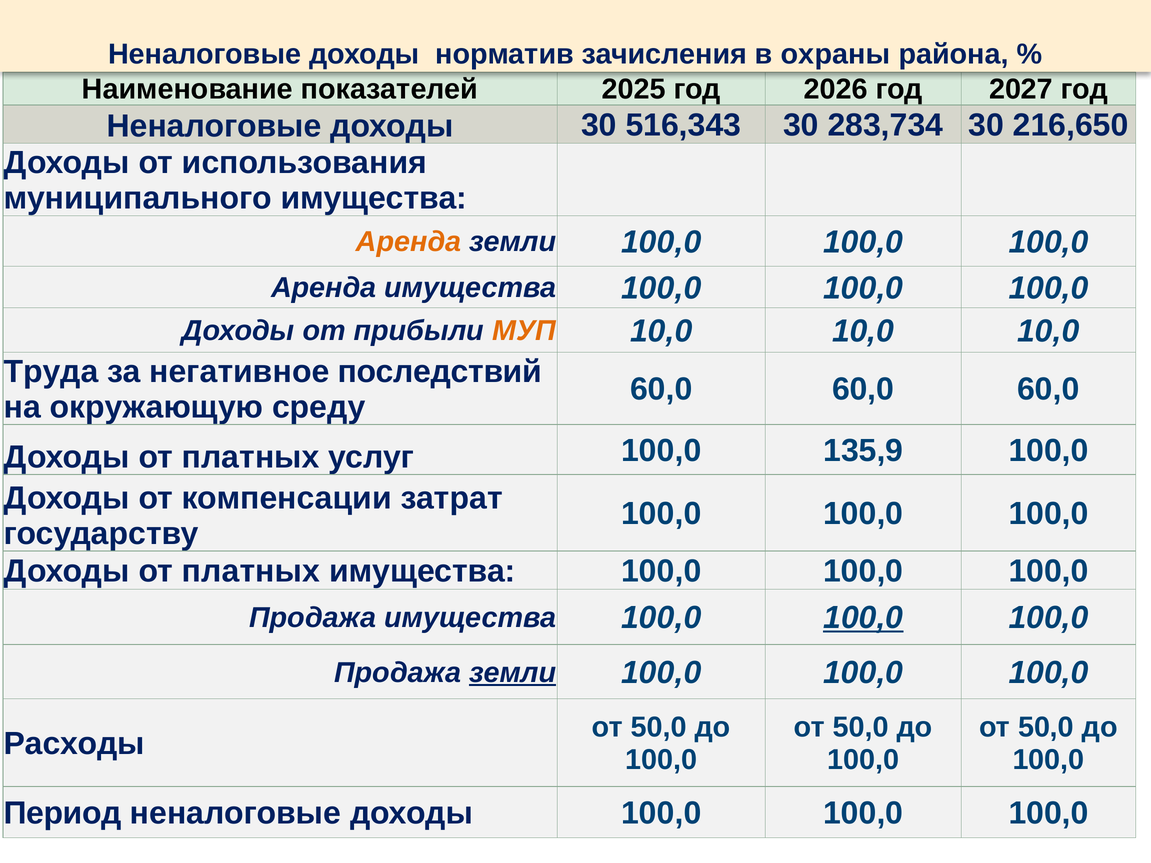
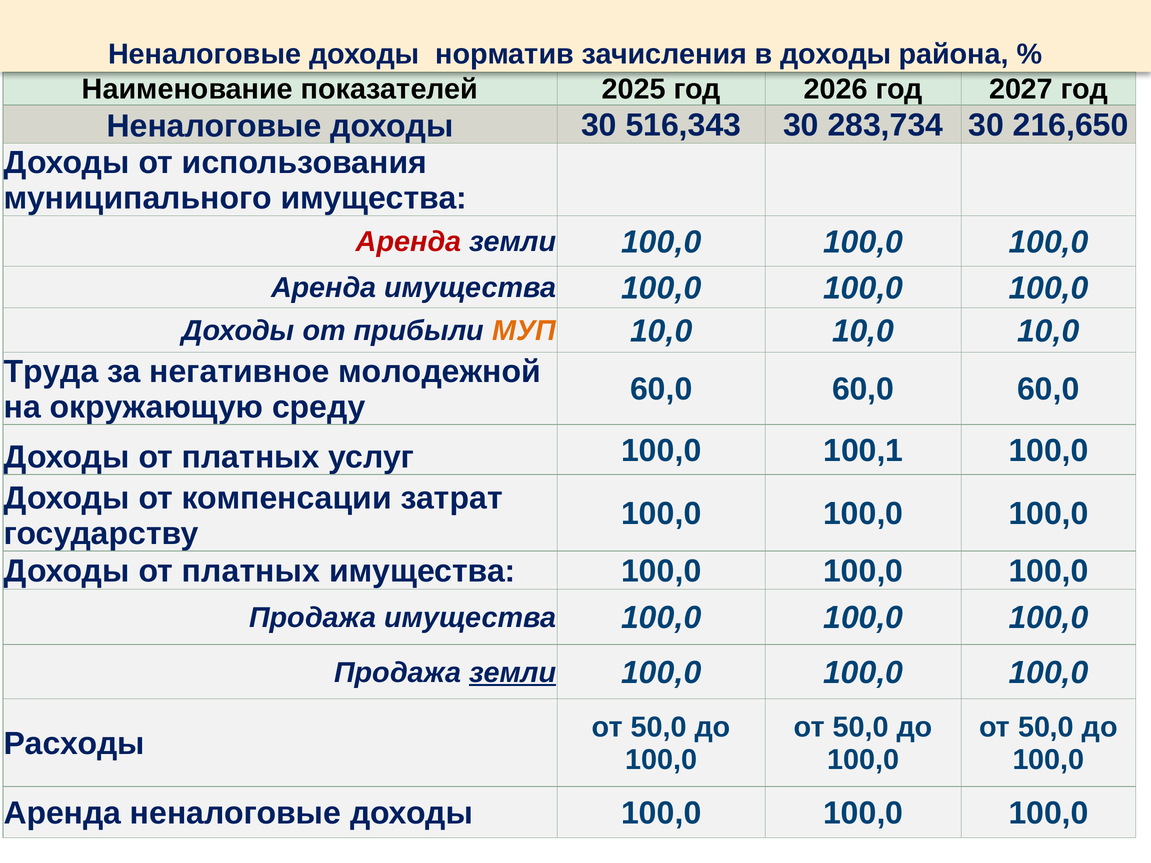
в охраны: охраны -> доходы (836, 54)
Аренда colour: orange -> red (409, 242)
последствий: последствий -> молодежной (440, 372)
135,9: 135,9 -> 100,1 (863, 451)
100,0 underline: present -> none (863, 618)
Период: Период -> Аренда (63, 813)
